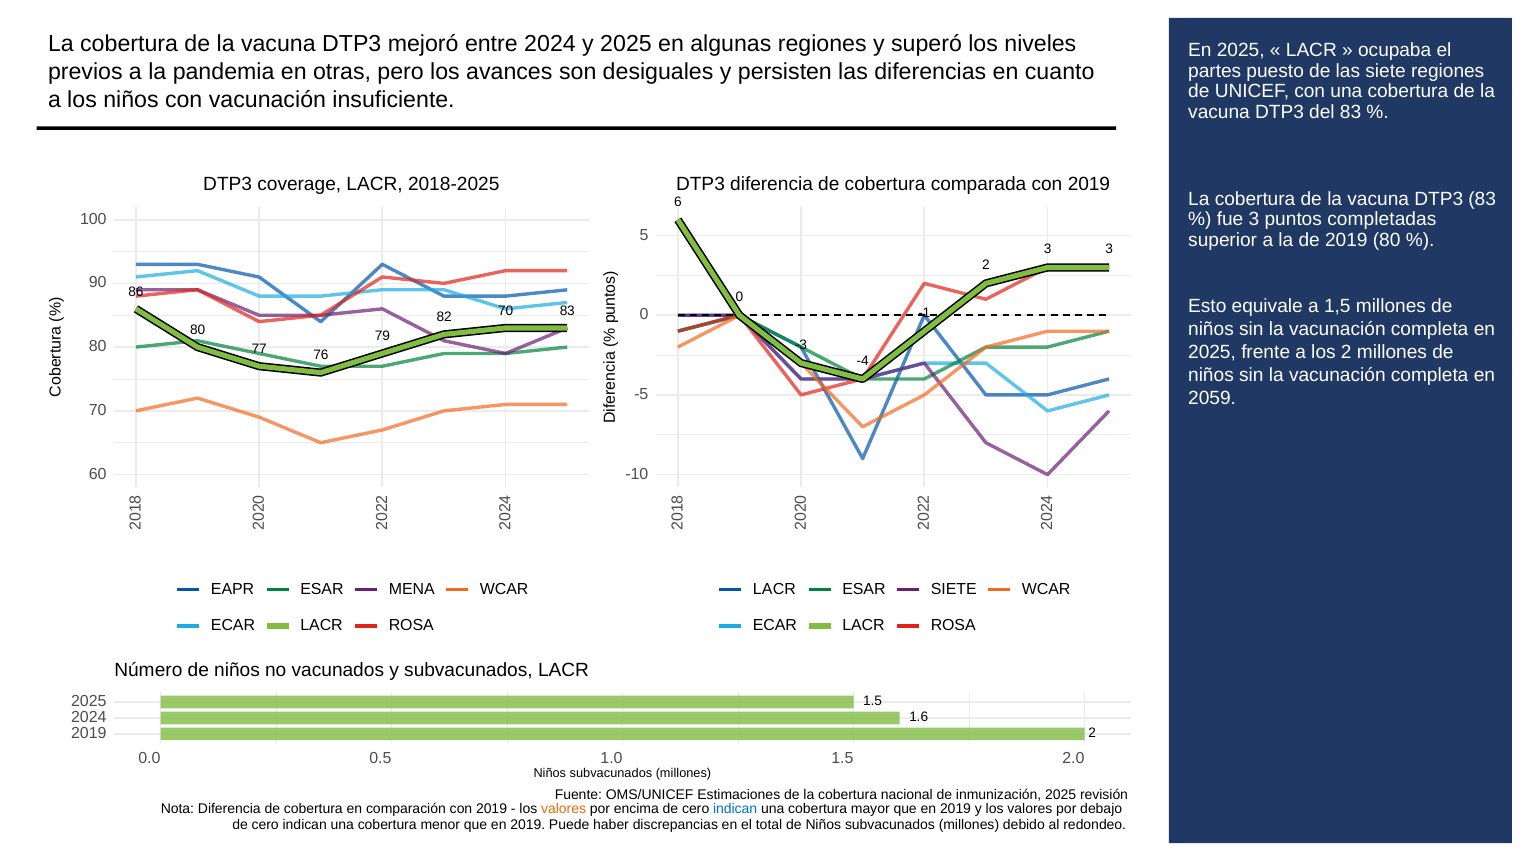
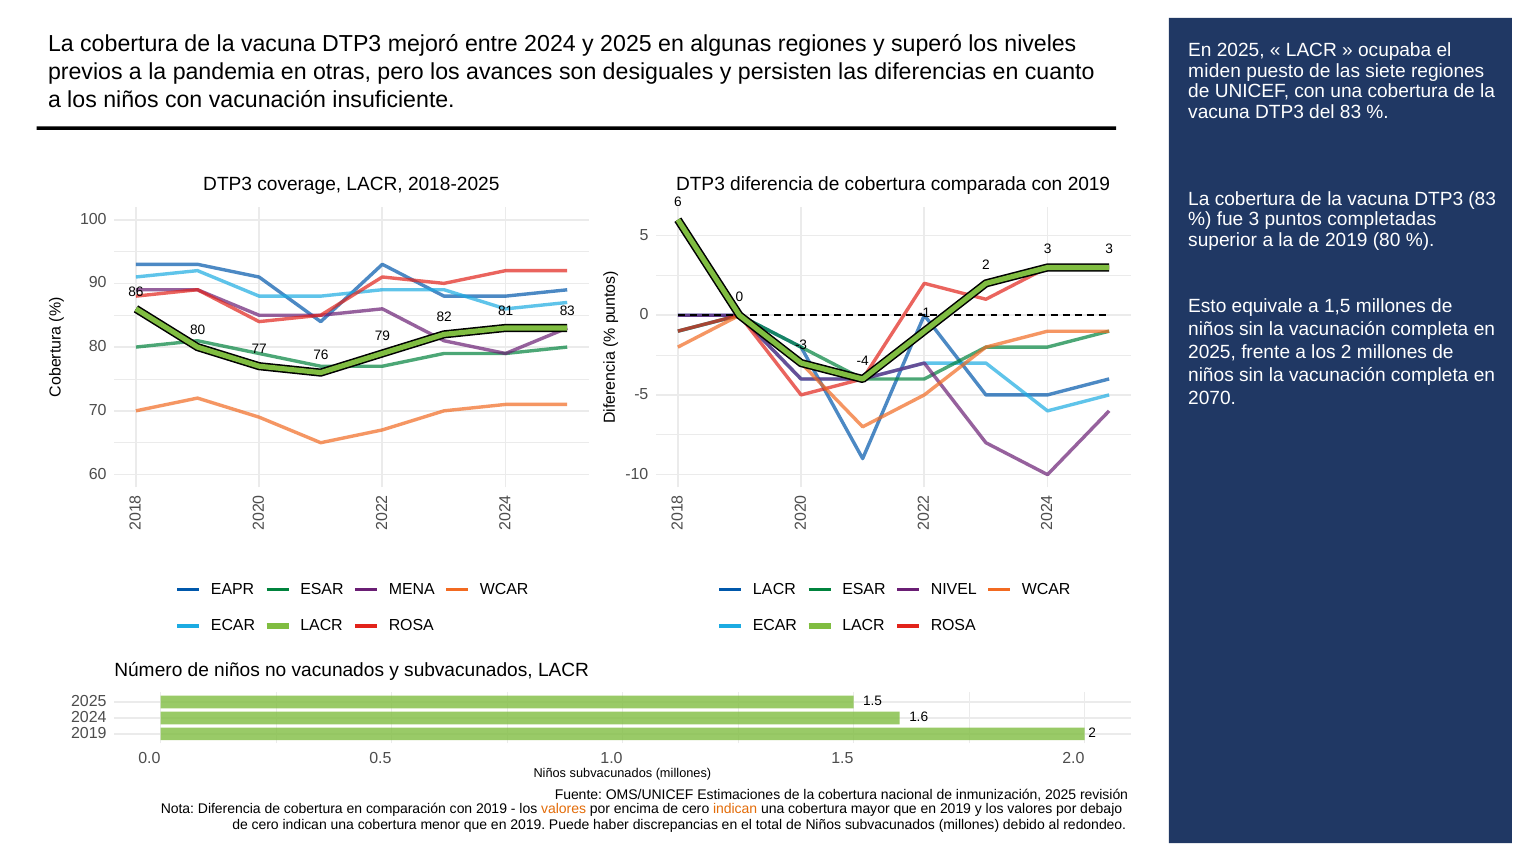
partes: partes -> miden (1215, 71)
82 70: 70 -> 81 (506, 311)
2059: 2059 -> 2070 (1212, 399)
SIETE: SIETE -> NIVEL (954, 589)
indican colour: blue -> orange (735, 809)
